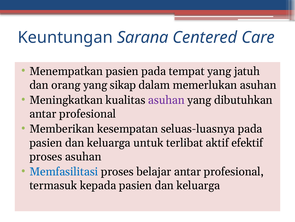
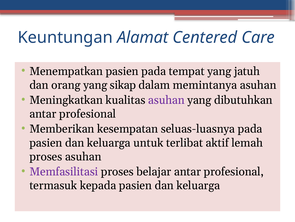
Sarana: Sarana -> Alamat (143, 37)
memerlukan: memerlukan -> memintanya (205, 85)
efektif: efektif -> lemah (247, 142)
Memfasilitasi colour: blue -> purple (64, 171)
